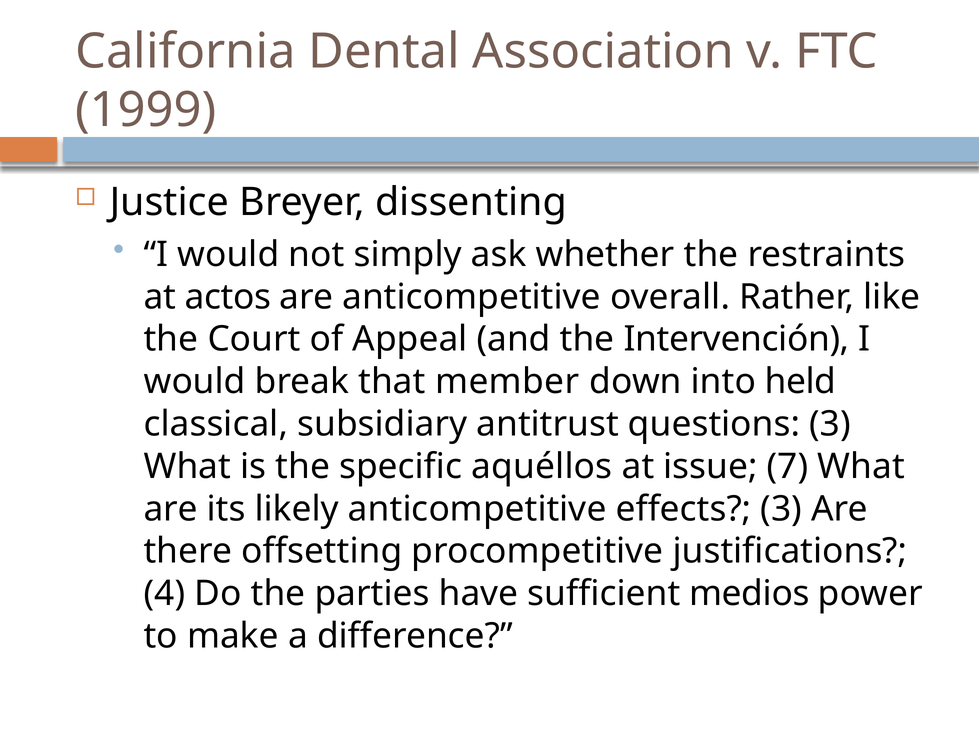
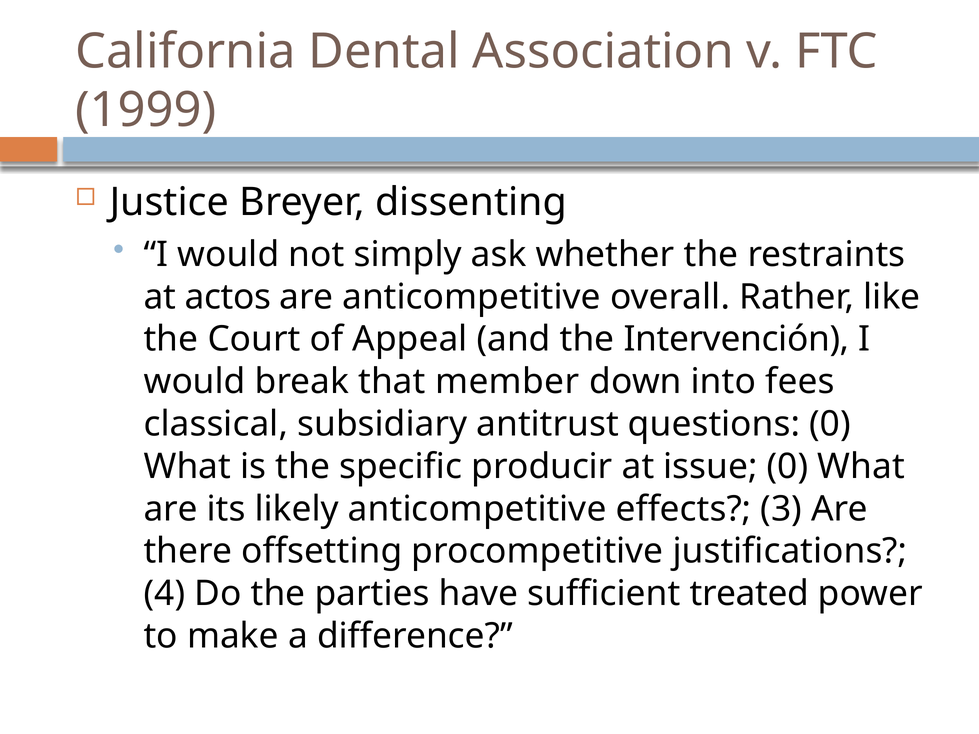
held: held -> fees (800, 382)
questions 3: 3 -> 0 (830, 424)
aquéllos: aquéllos -> producir (542, 467)
issue 7: 7 -> 0 (787, 467)
medios: medios -> treated (749, 594)
